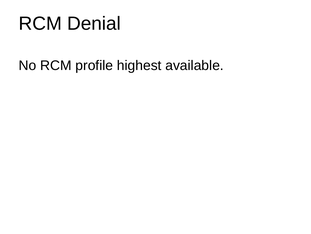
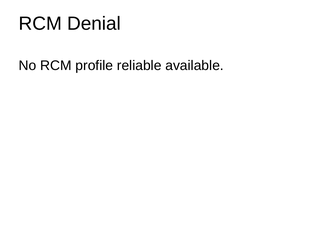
highest: highest -> reliable (139, 65)
